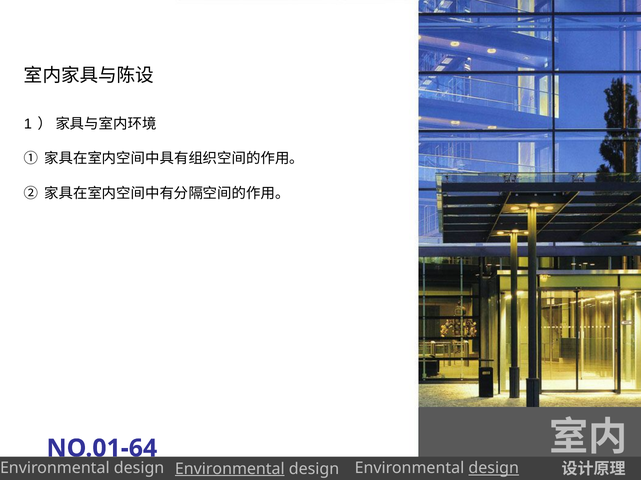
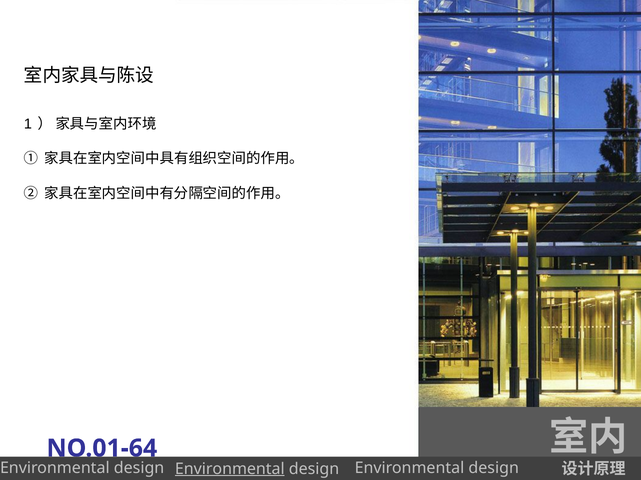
design underline: present -> none (494, 469)
